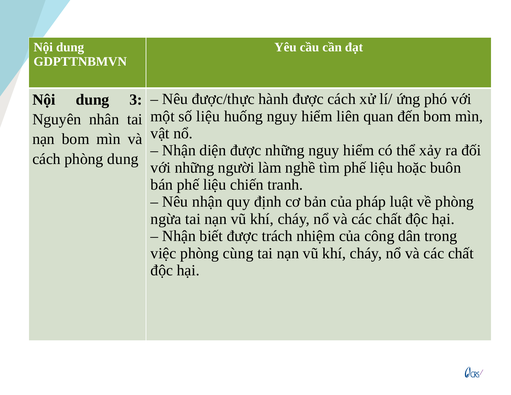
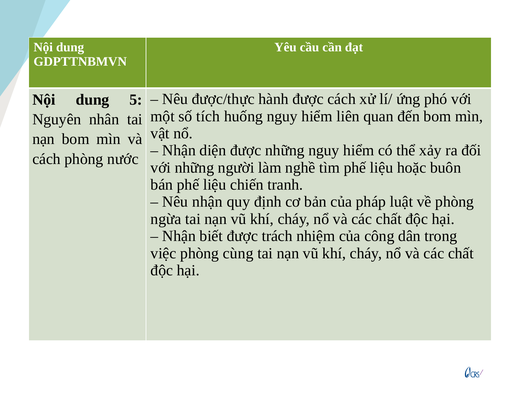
3: 3 -> 5 (136, 100)
số liệu: liệu -> tích (208, 116)
phòng dung: dung -> nước (123, 159)
